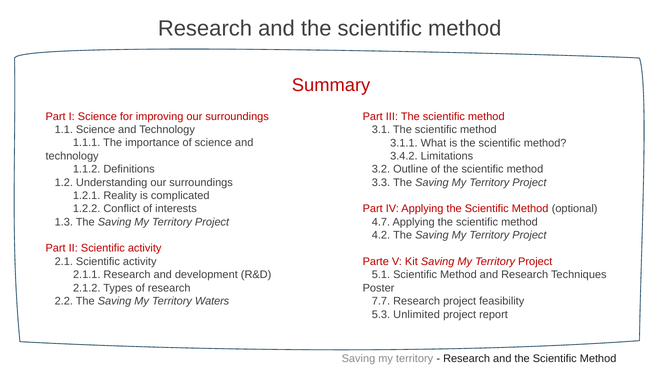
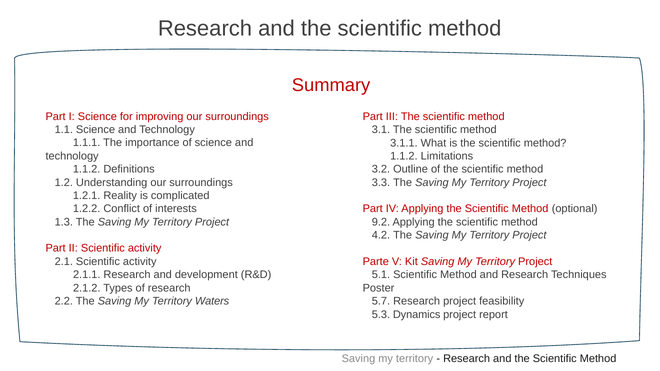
3.4.2: 3.4.2 -> 1.1.2 (404, 156)
4.7: 4.7 -> 9.2 (381, 222)
7.7: 7.7 -> 5.7 (381, 301)
Unlimited: Unlimited -> Dynamics (417, 315)
